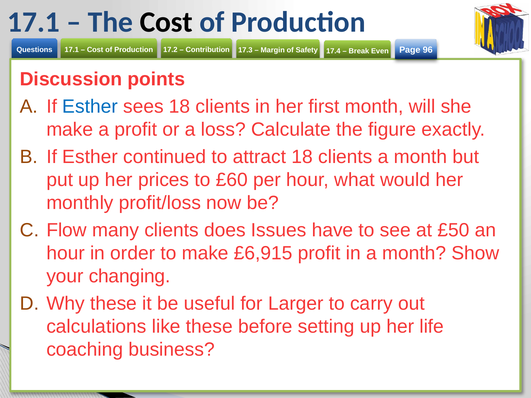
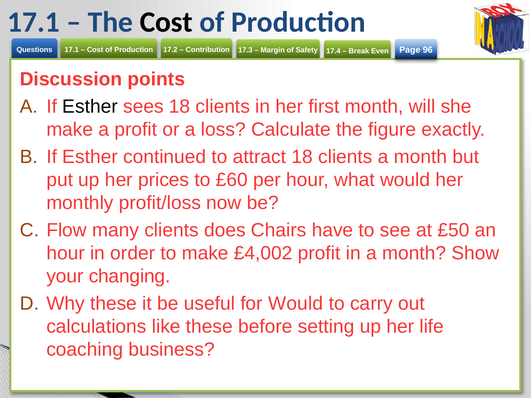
Esther colour: blue -> black (90, 107)
Issues: Issues -> Chairs (279, 230)
£6,915: £6,915 -> £4,002 (263, 253)
for Larger: Larger -> Would (296, 304)
